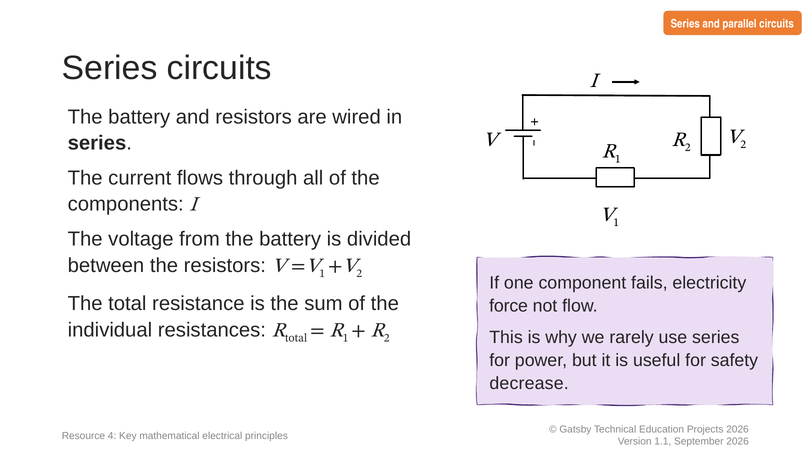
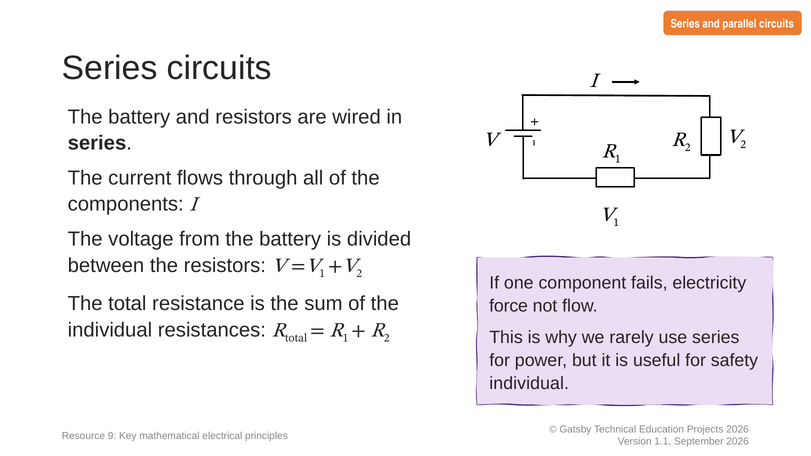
decrease: decrease -> individual (529, 384)
4: 4 -> 9 (112, 436)
